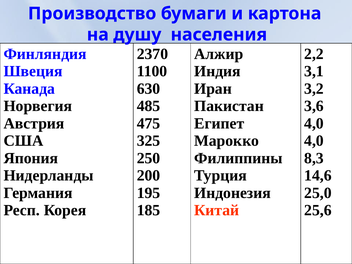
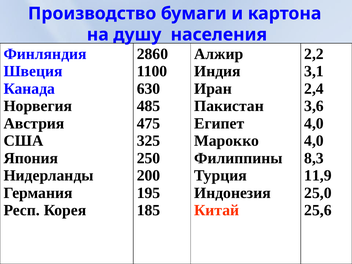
2370: 2370 -> 2860 (152, 54)
3,2: 3,2 -> 2,4 (314, 89)
14,6: 14,6 -> 11,9 (318, 176)
